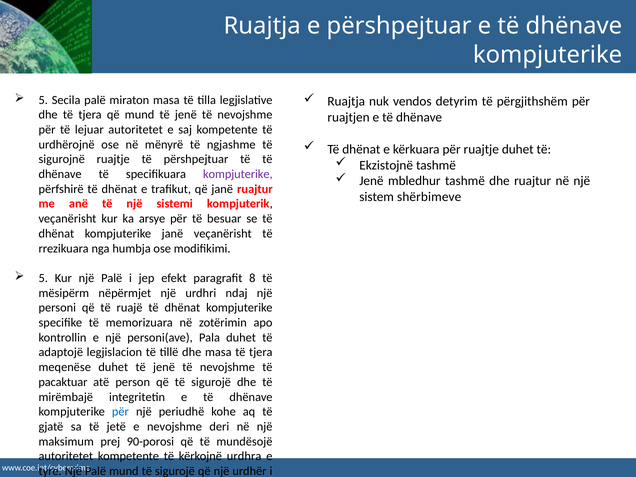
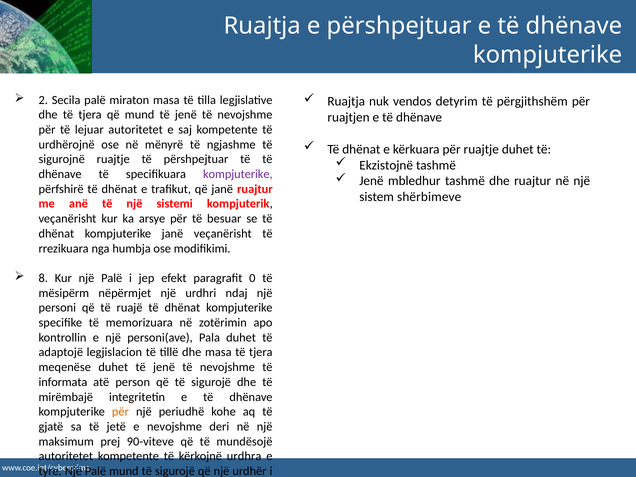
5: 5 -> 2 (43, 100)
5: 5 -> 8 (43, 278)
8: 8 -> 0 (252, 278)
pacaktuar: pacaktuar -> informata (63, 382)
për colour: blue -> orange (120, 412)
90-porosi: 90-porosi -> 90-viteve (150, 441)
